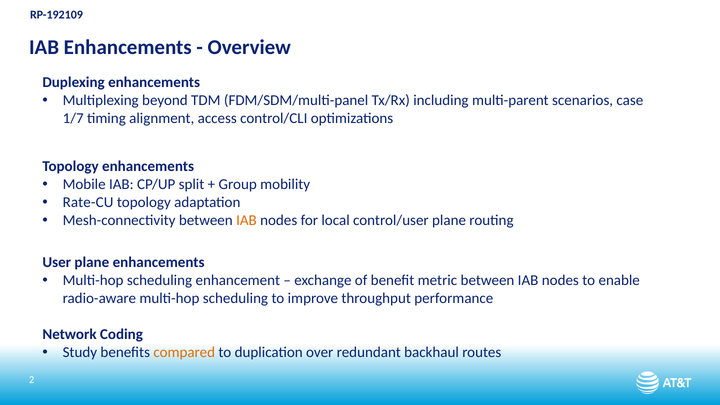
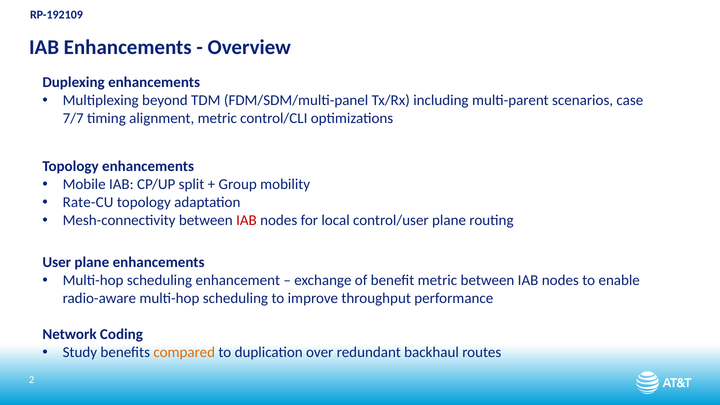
1/7: 1/7 -> 7/7 (73, 118)
alignment access: access -> metric (217, 118)
IAB colour: orange -> red (246, 221)
